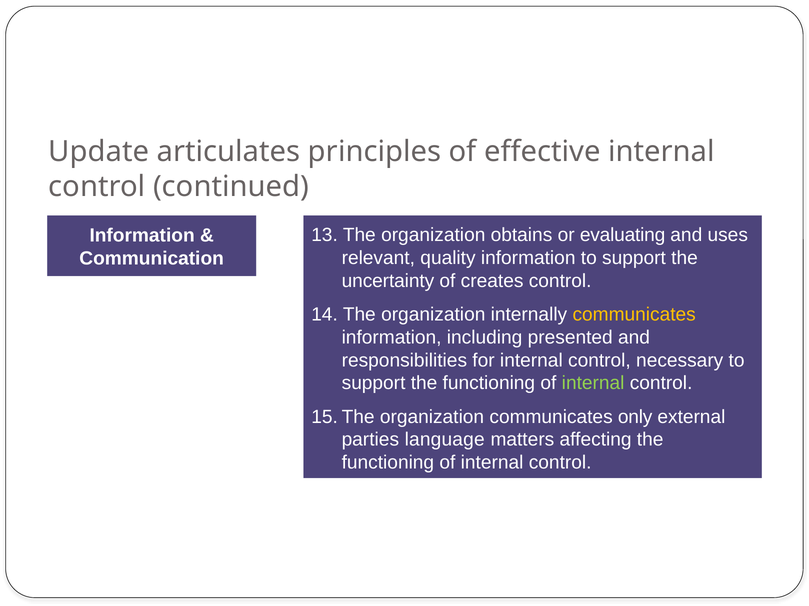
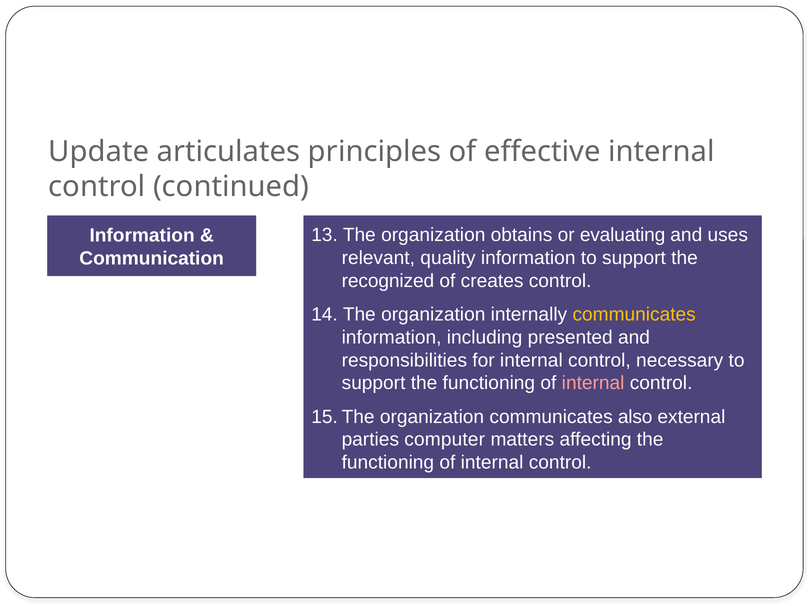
uncertainty: uncertainty -> recognized (388, 281)
internal colour: light green -> pink (593, 384)
only: only -> also (635, 417)
language: language -> computer (445, 440)
